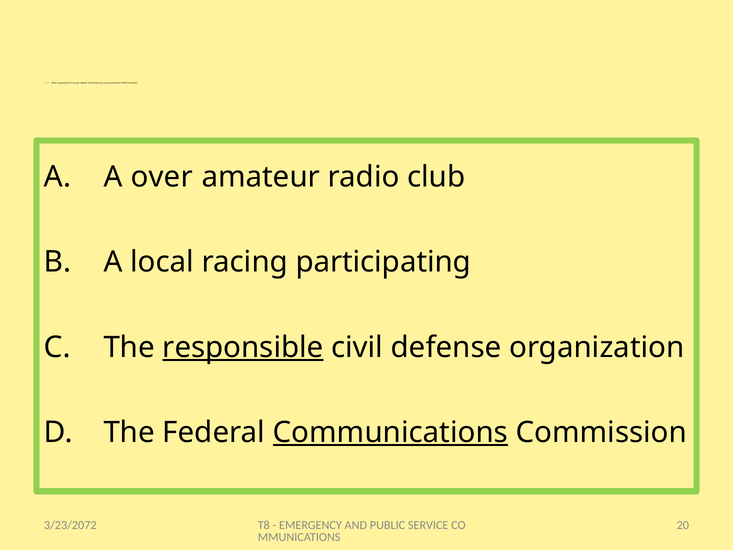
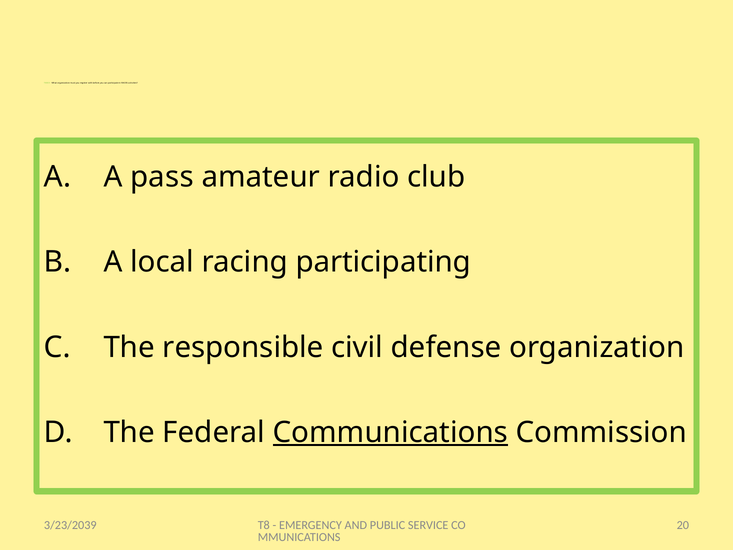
over: over -> pass (162, 177)
responsible underline: present -> none (243, 347)
3/23/2072: 3/23/2072 -> 3/23/2039 (70, 525)
